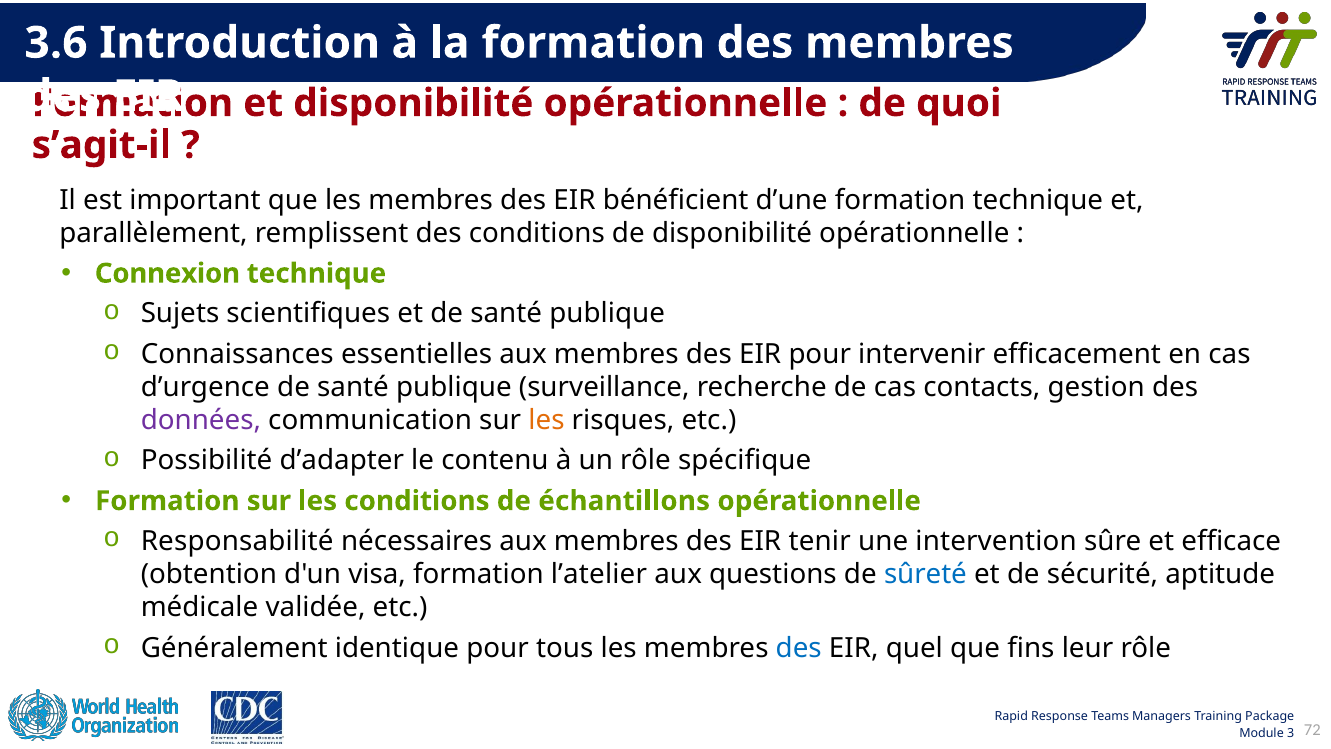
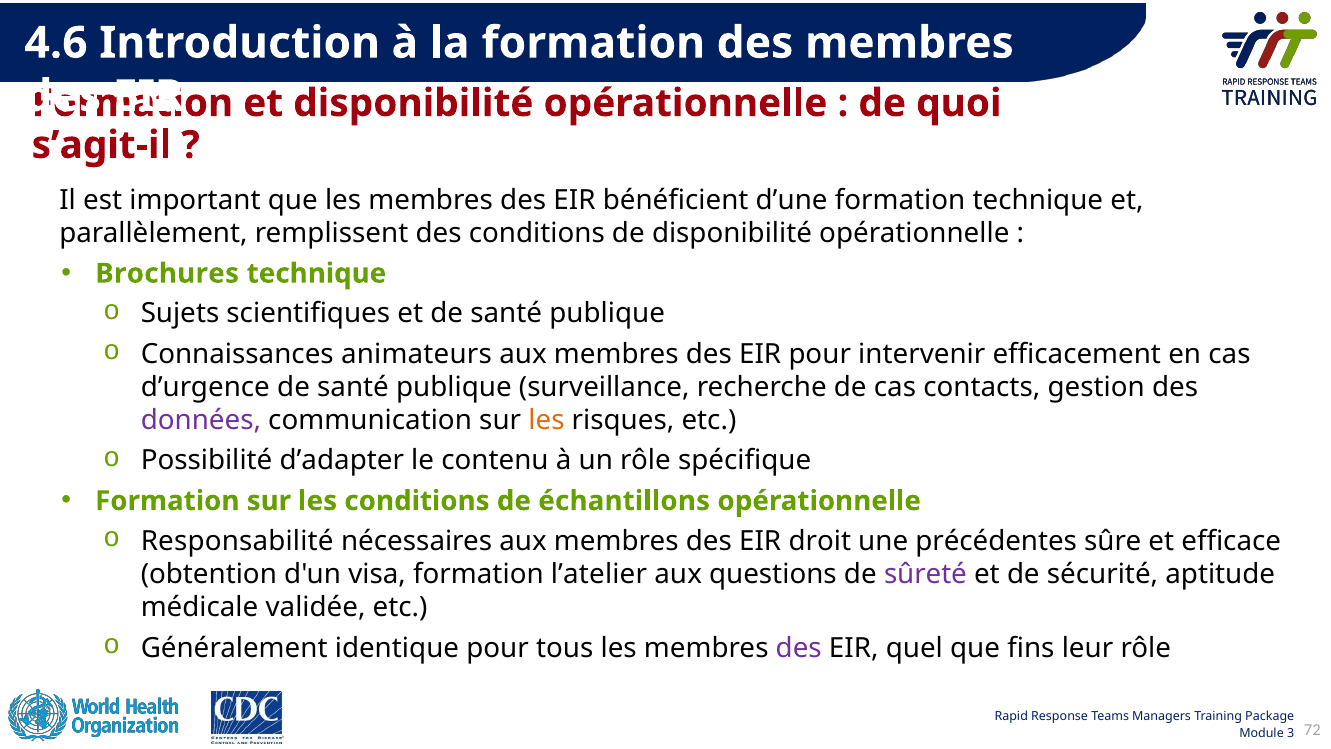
3.6: 3.6 -> 4.6 (56, 43)
Connexion: Connexion -> Brochures (167, 273)
essentielles: essentielles -> animateurs (416, 354)
tenir: tenir -> droit (820, 541)
intervention: intervention -> précédentes (996, 541)
sûreté colour: blue -> purple (925, 574)
des colour: blue -> purple (799, 648)
